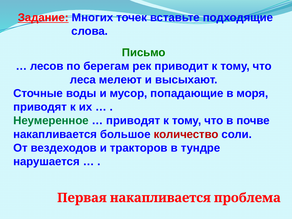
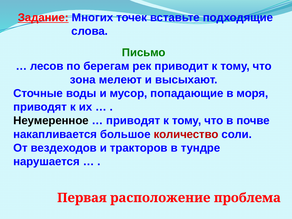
леса: леса -> зона (83, 80)
Неумеренное colour: green -> black (51, 121)
Первая накапливается: накапливается -> расположение (160, 198)
